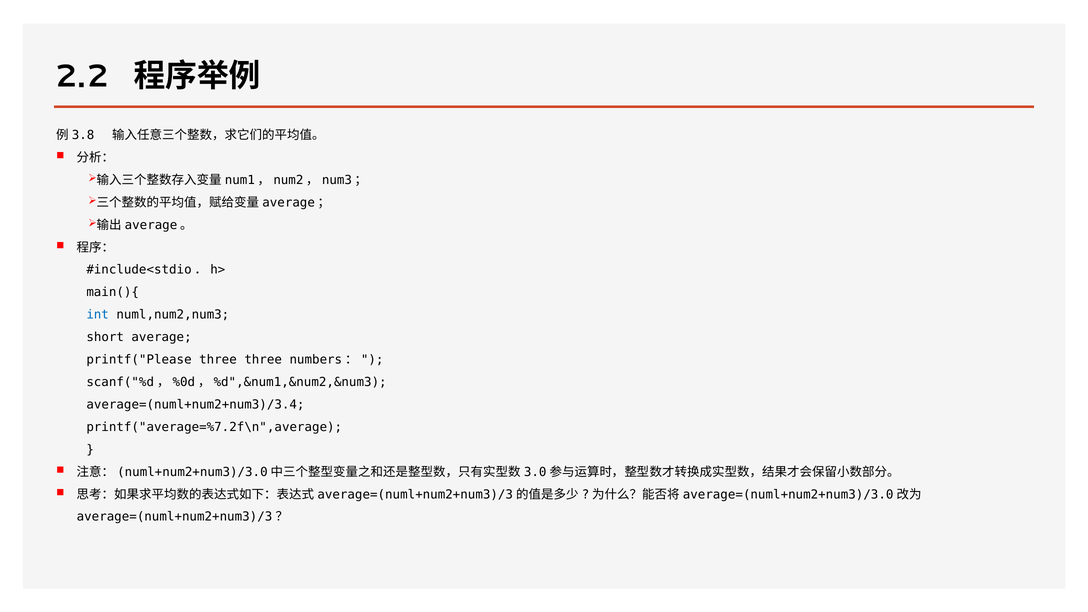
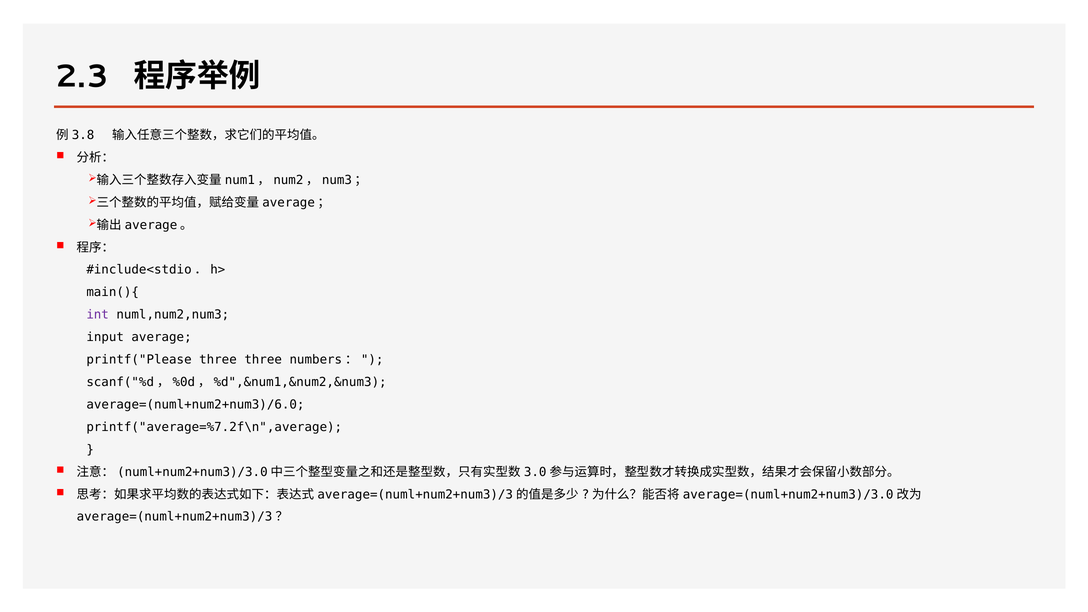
2.2: 2.2 -> 2.3 (82, 76)
int colour: blue -> purple (98, 315)
short: short -> input (105, 337)
average=(numl+num2+num3)/3.4: average=(numl+num2+num3)/3.4 -> average=(numl+num2+num3)/6.0 (195, 405)
